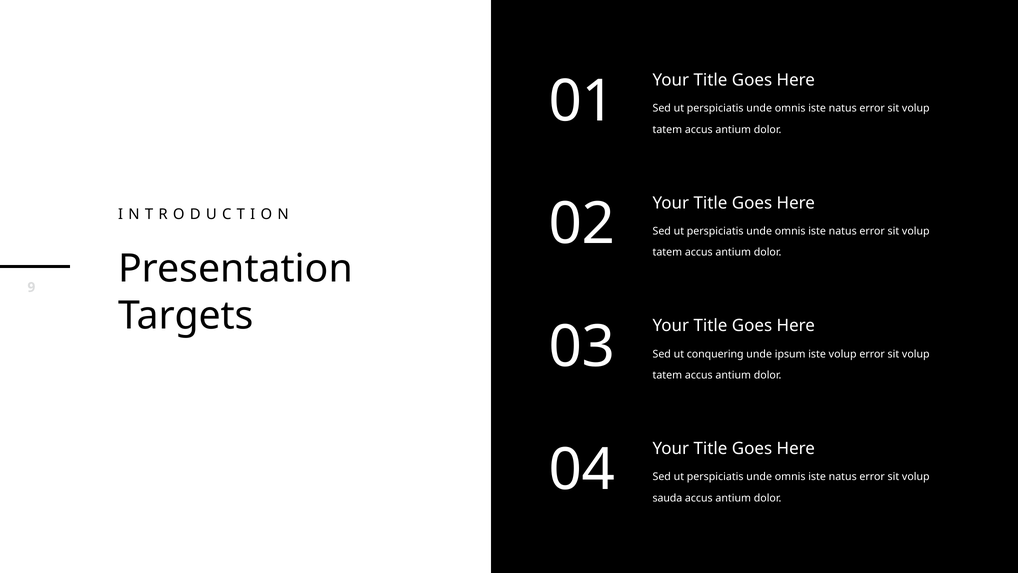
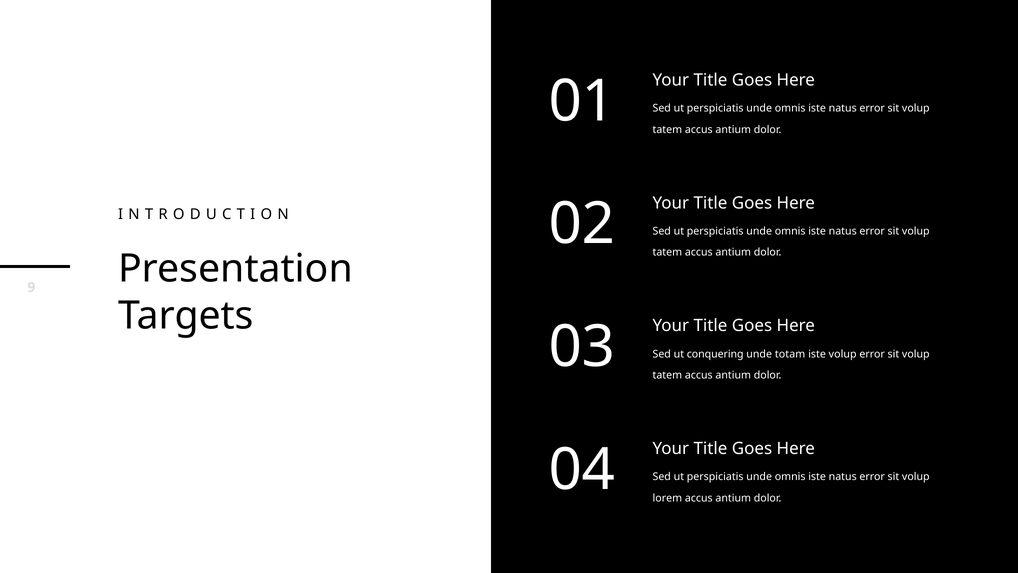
ipsum: ipsum -> totam (790, 354)
sauda: sauda -> lorem (667, 498)
